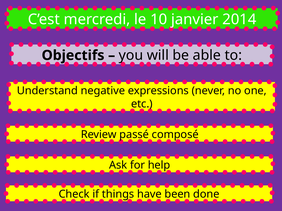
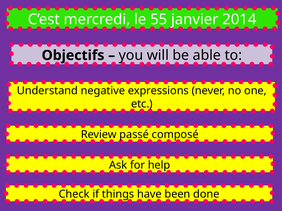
10: 10 -> 55 (159, 20)
